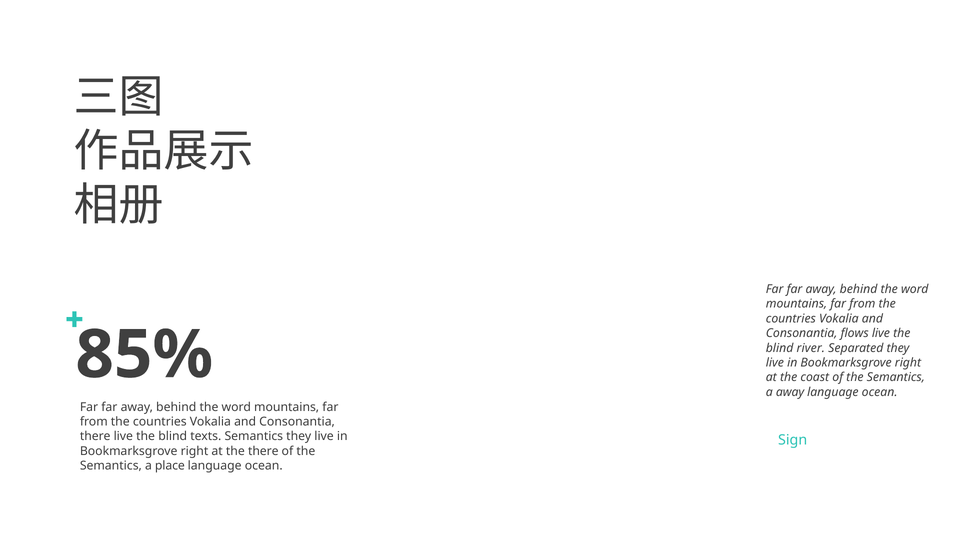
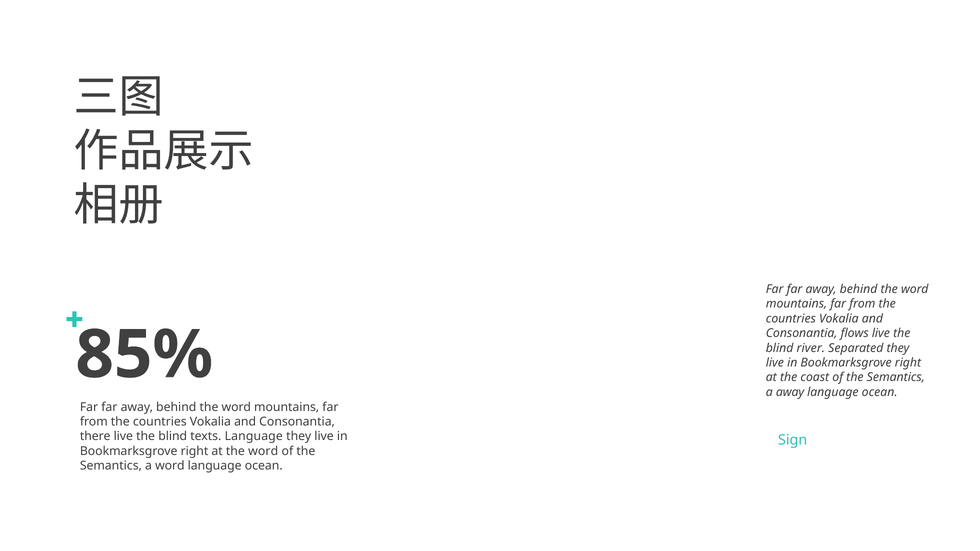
texts Semantics: Semantics -> Language (254, 437)
at the there: there -> word (263, 451)
a place: place -> word (170, 466)
